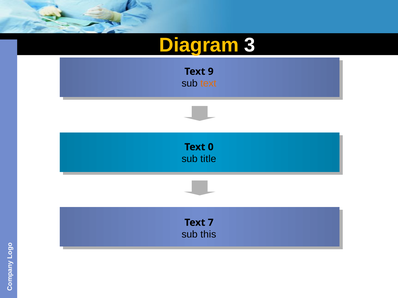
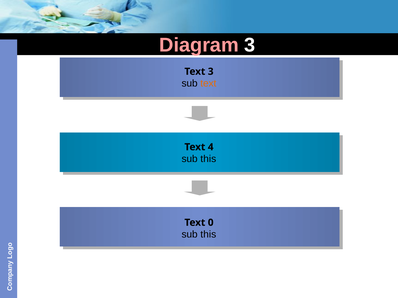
Diagram colour: yellow -> pink (199, 45)
Text 9: 9 -> 3 (211, 72)
0: 0 -> 4 (211, 147)
title: title -> this (208, 159)
7: 7 -> 0 (211, 223)
